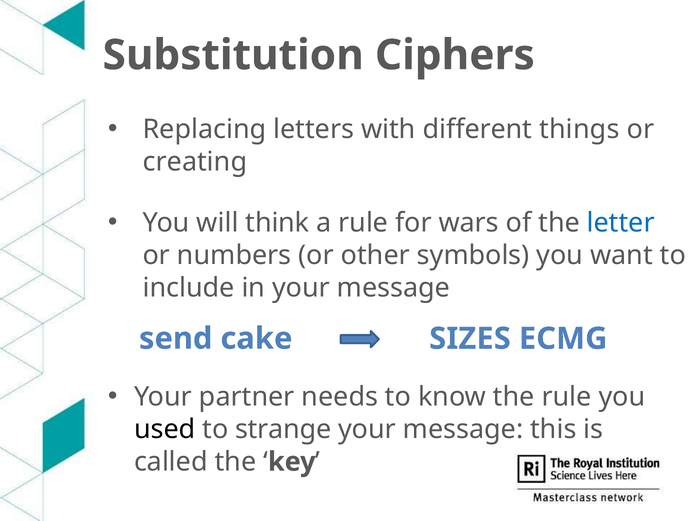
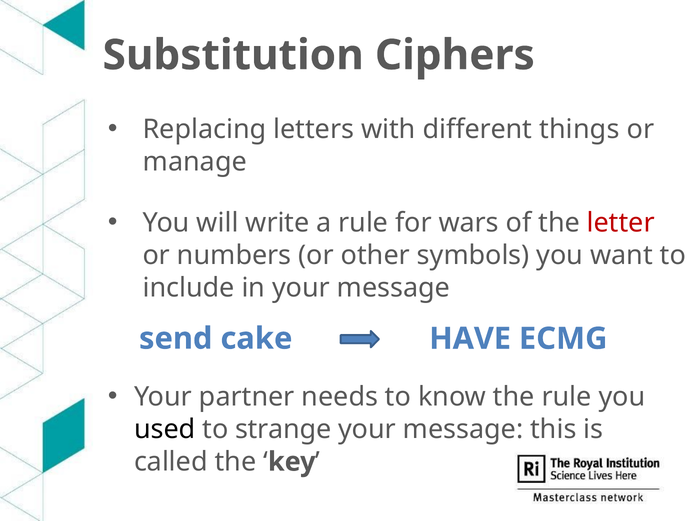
creating: creating -> manage (195, 162)
think: think -> write (277, 223)
letter colour: blue -> red (621, 223)
SIZES: SIZES -> HAVE (470, 338)
